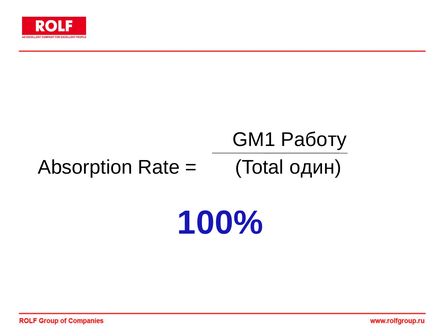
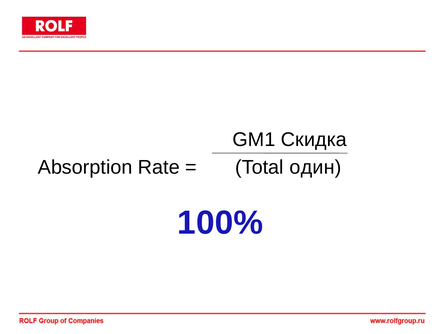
Работу: Работу -> Скидка (314, 140)
